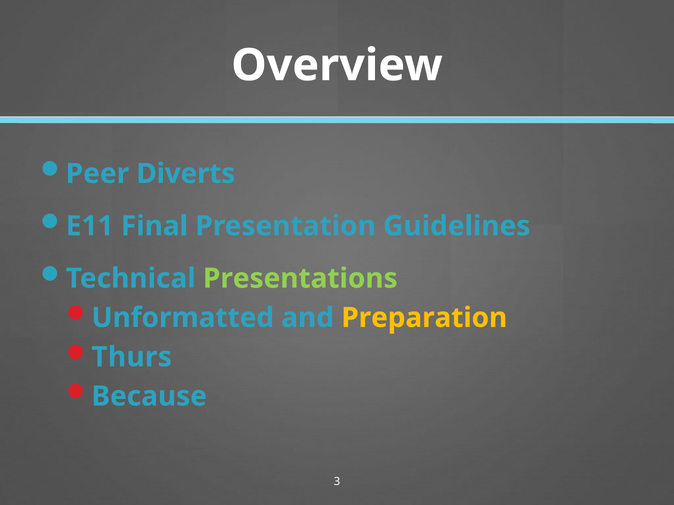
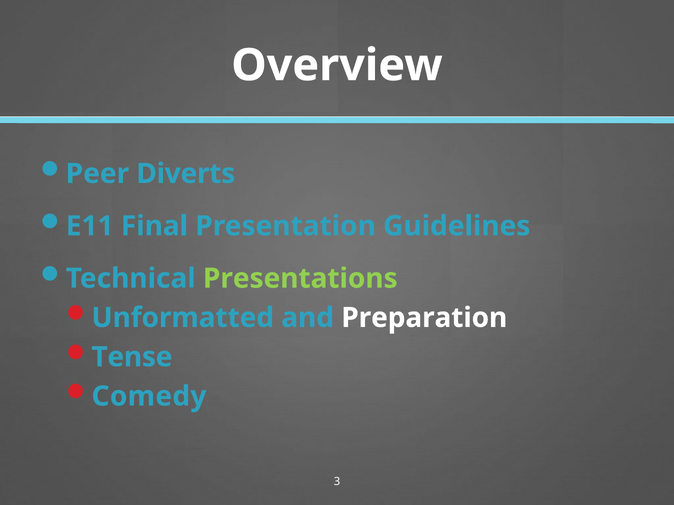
Preparation colour: yellow -> white (424, 318)
Thurs: Thurs -> Tense (132, 357)
Because: Because -> Comedy (149, 397)
